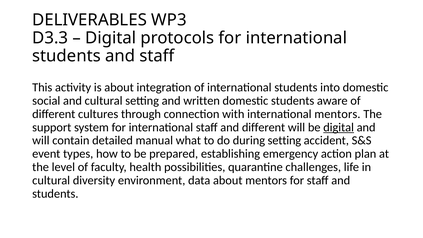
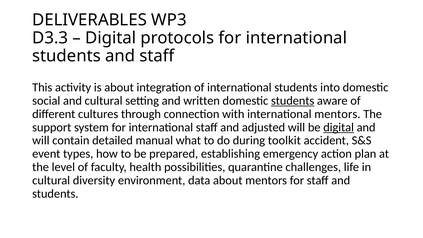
students underline: none -> present (293, 101)
and different: different -> adjusted (264, 127)
during setting: setting -> toolkit (284, 141)
